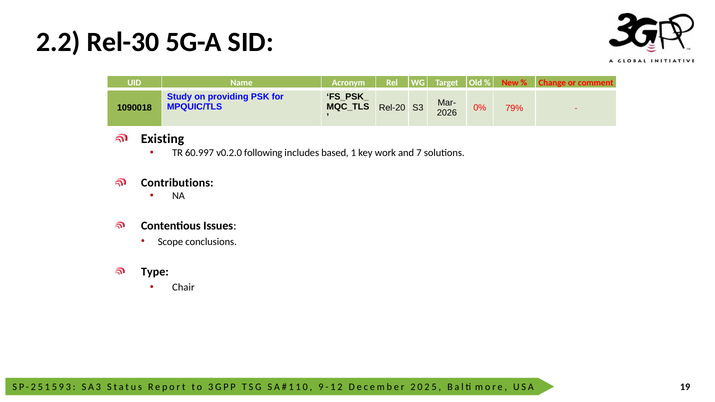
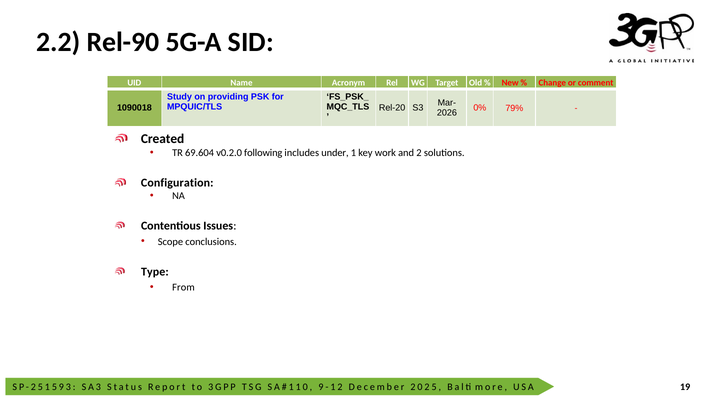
Rel-30: Rel-30 -> Rel-90 (123, 42)
Existing: Existing -> Created (163, 139)
60.997: 60.997 -> 69.604 (200, 153)
based: based -> under (335, 153)
7: 7 -> 2 (419, 153)
Contributions: Contributions -> Configuration (177, 183)
Chair: Chair -> From (183, 288)
